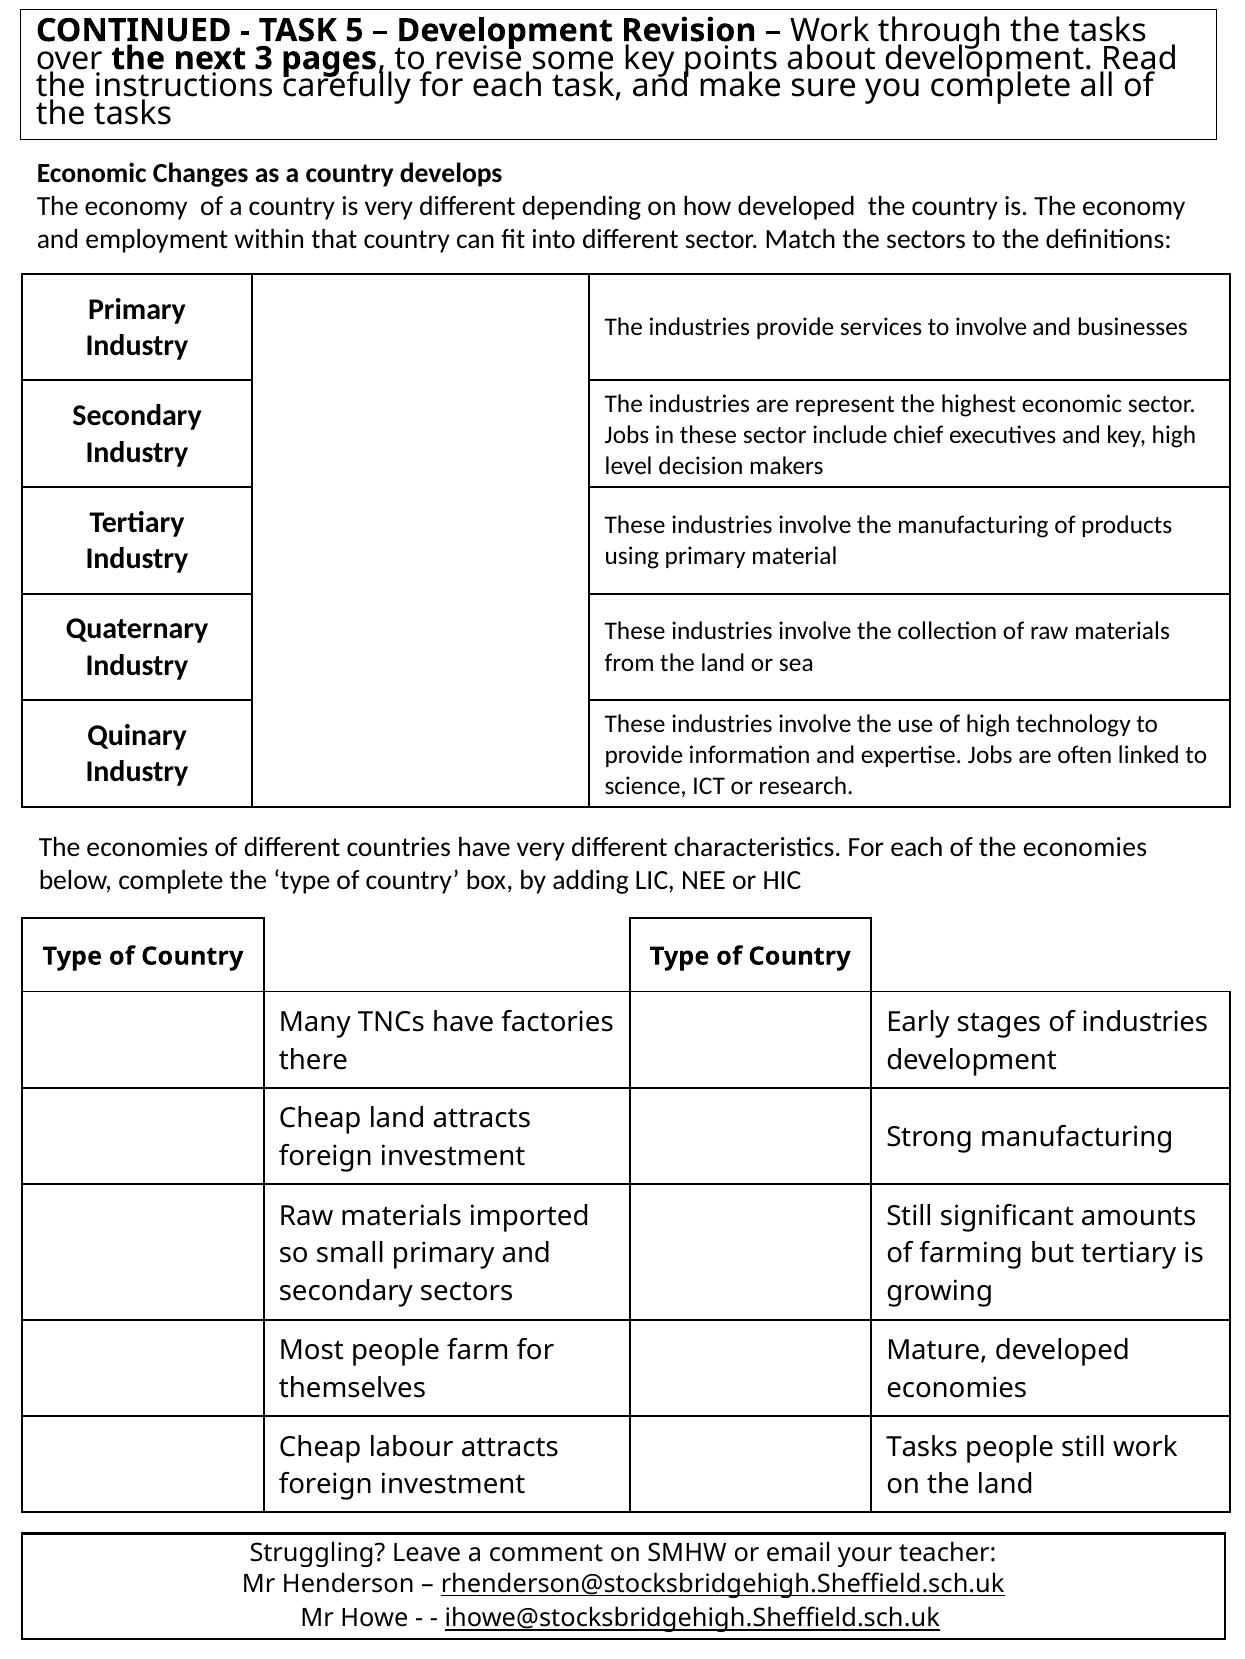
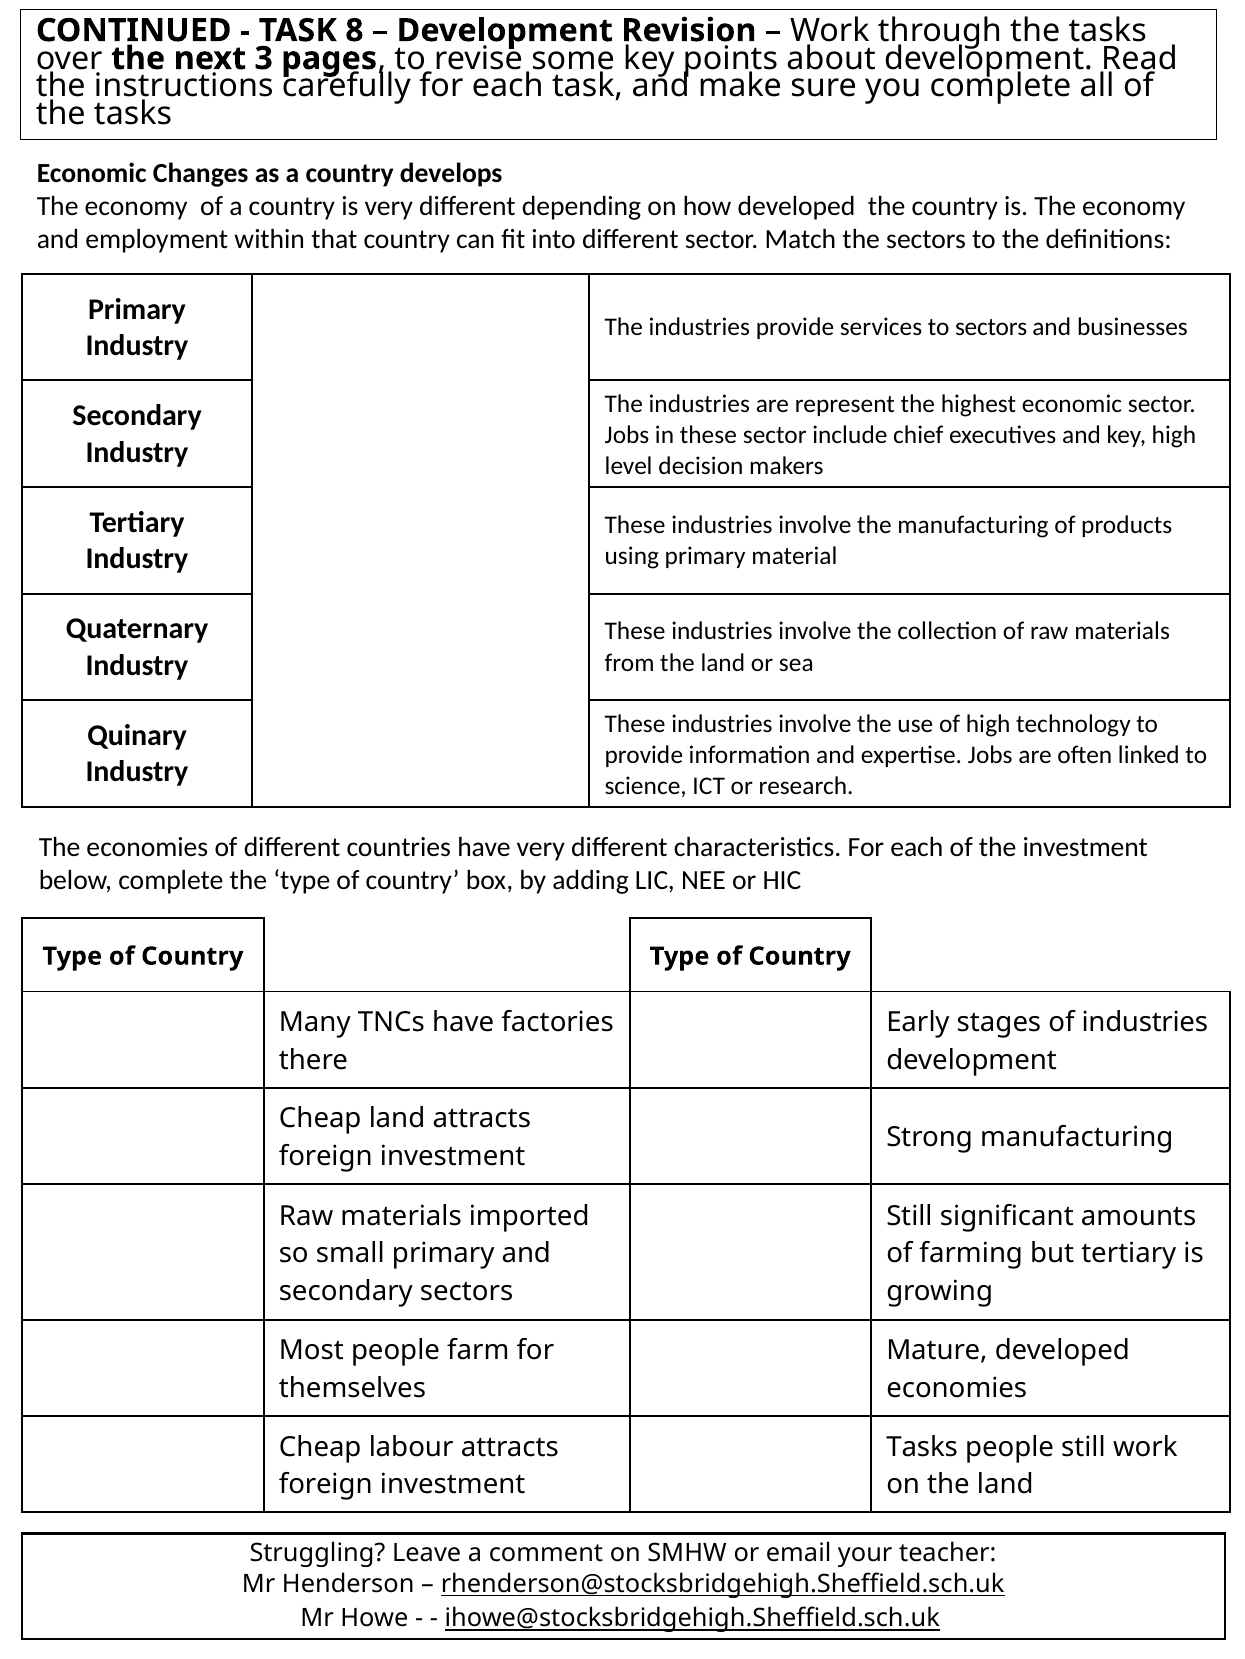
5: 5 -> 8 (354, 31)
to involve: involve -> sectors (991, 328)
of the economies: economies -> investment (1085, 848)
